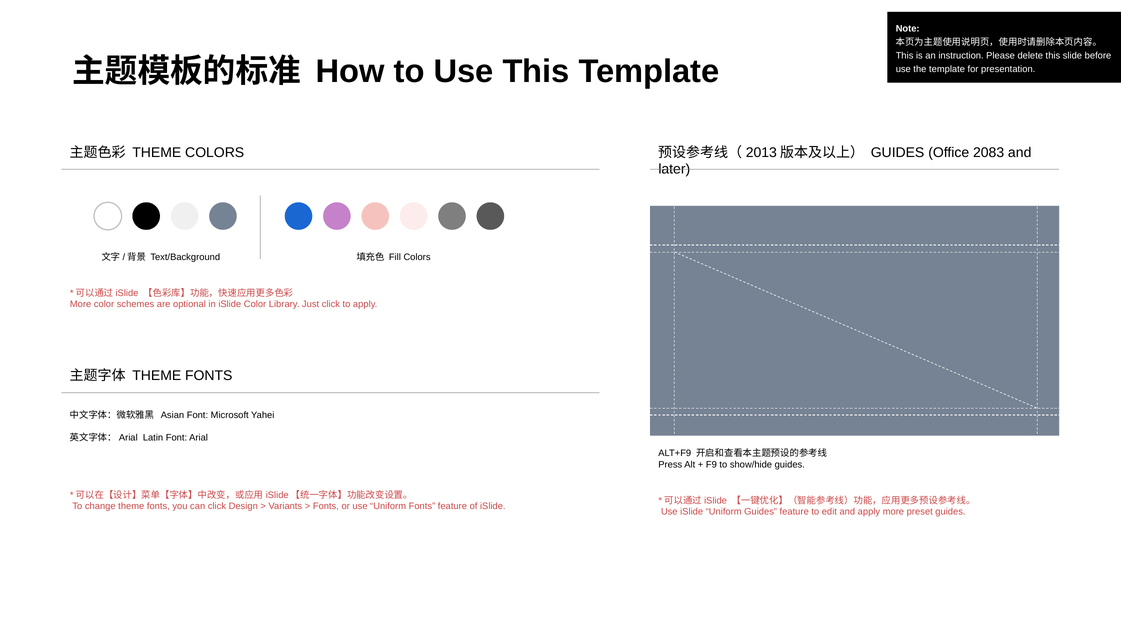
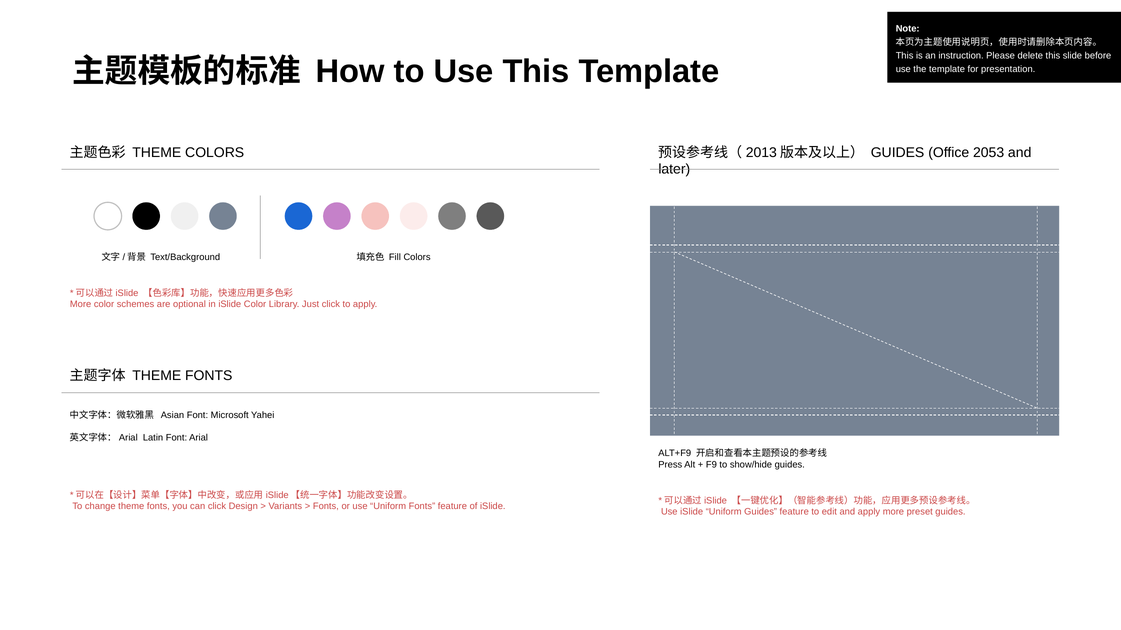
2083: 2083 -> 2053 (989, 153)
